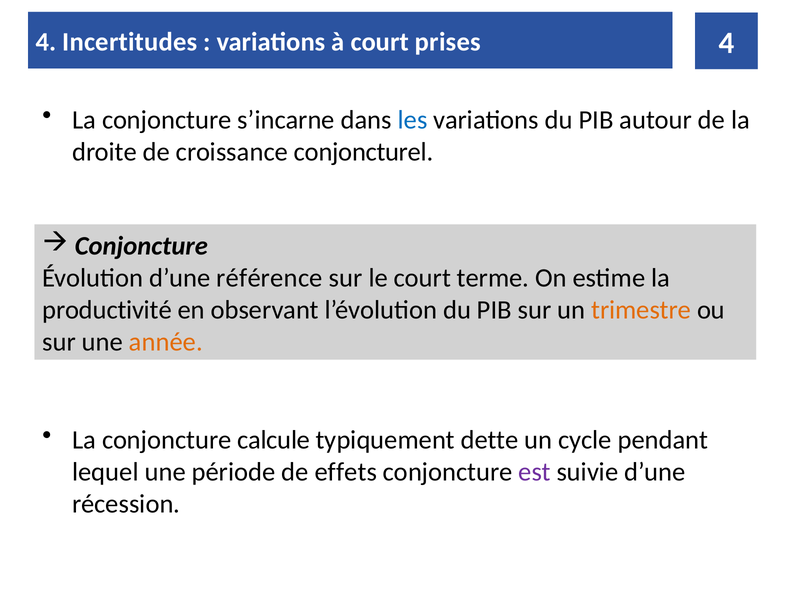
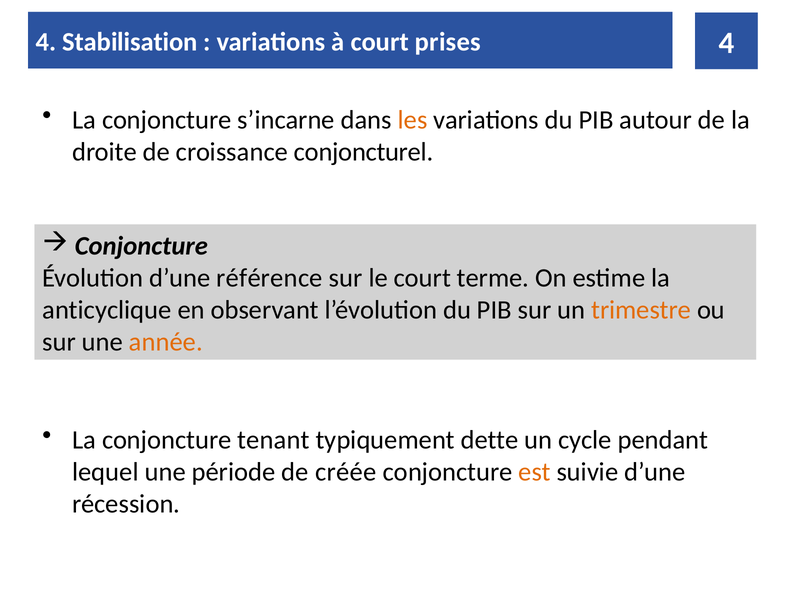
Incertitudes: Incertitudes -> Stabilisation (130, 42)
les colour: blue -> orange (413, 120)
productivité: productivité -> anticyclique (107, 310)
calcule: calcule -> tenant (273, 440)
effets: effets -> créée (346, 472)
est colour: purple -> orange (535, 472)
